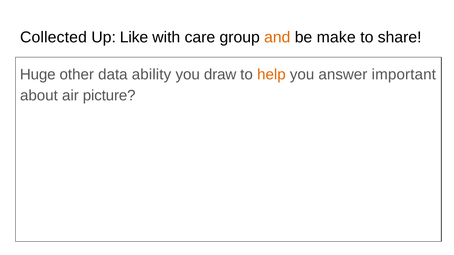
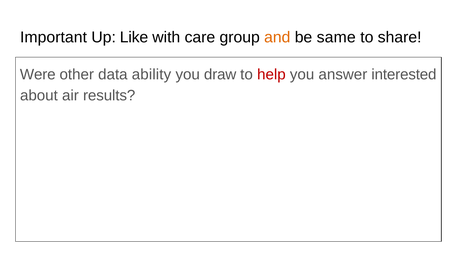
Collected: Collected -> Important (53, 37)
make: make -> same (336, 37)
Huge: Huge -> Were (38, 75)
help colour: orange -> red (271, 75)
important: important -> interested (404, 75)
picture: picture -> results (109, 95)
